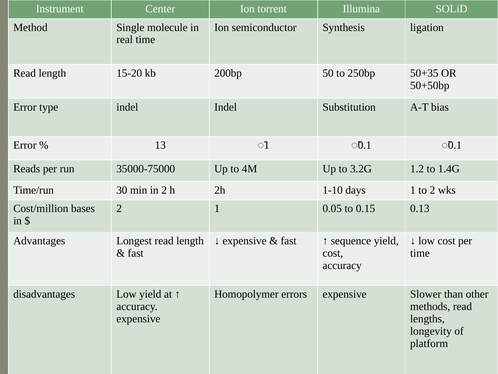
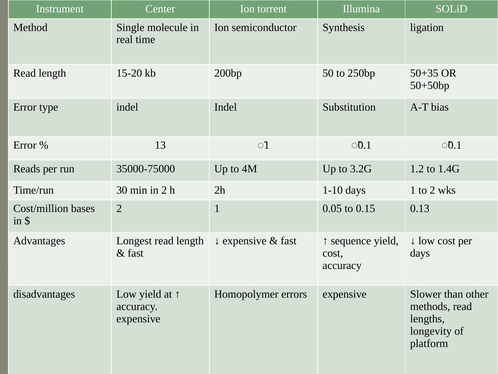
time: time -> days (420, 253)
